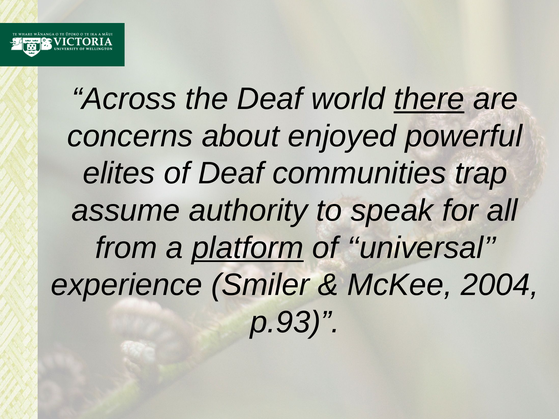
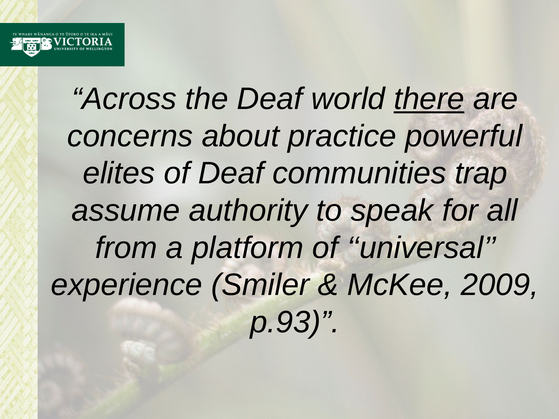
enjoyed: enjoyed -> practice (342, 136)
platform underline: present -> none (248, 248)
2004: 2004 -> 2009 (500, 285)
